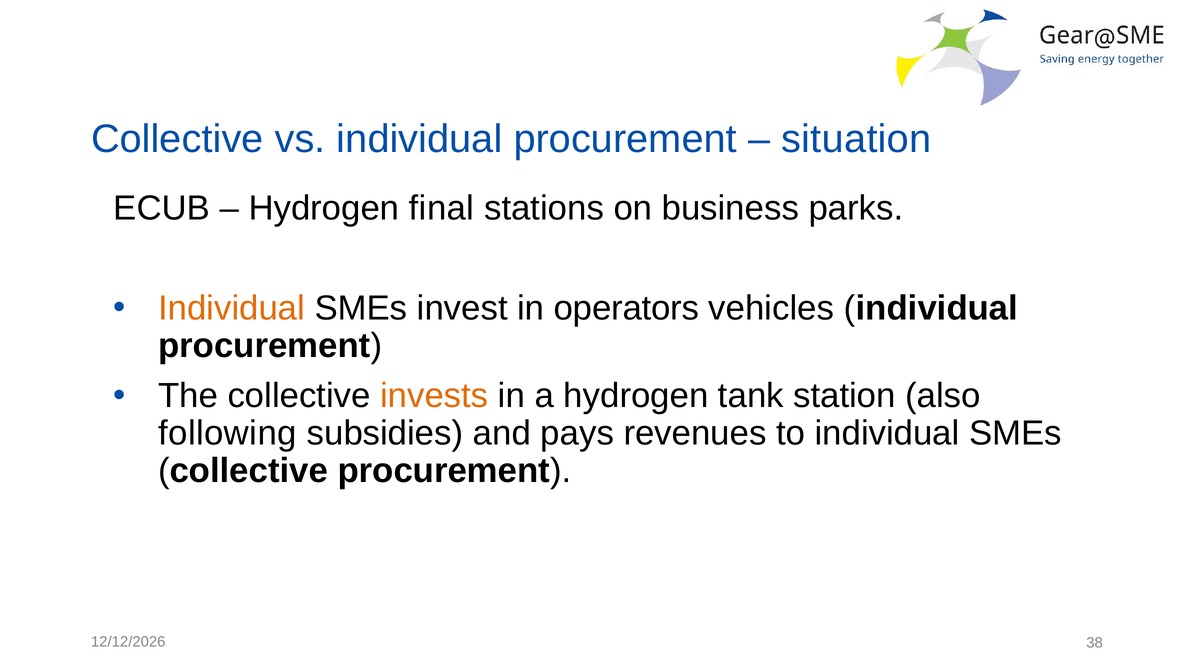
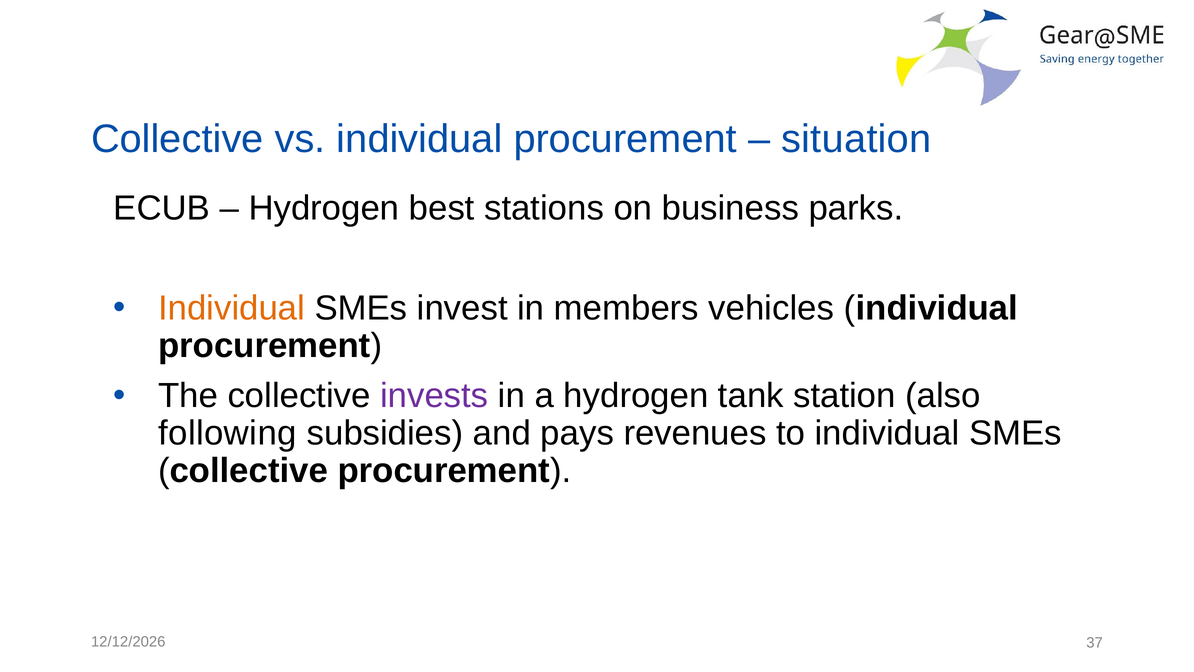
final: final -> best (442, 208)
operators: operators -> members (626, 308)
invests colour: orange -> purple (434, 396)
38: 38 -> 37 (1095, 642)
